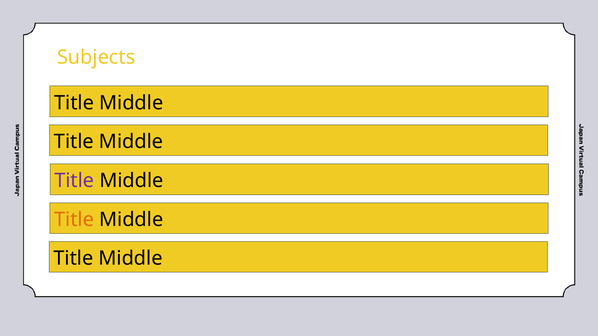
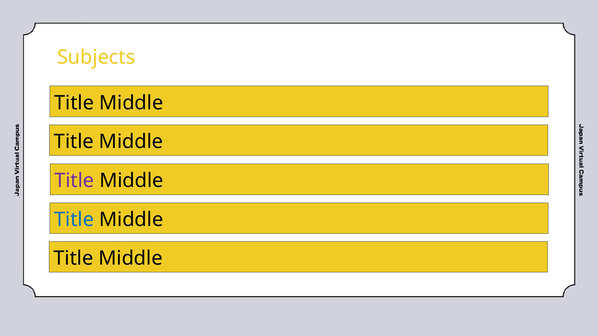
Title colour: orange -> blue (74, 220)
